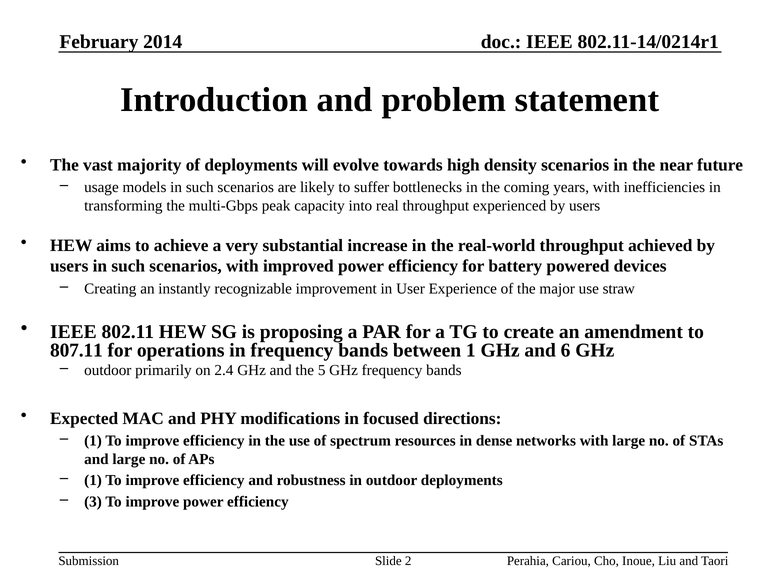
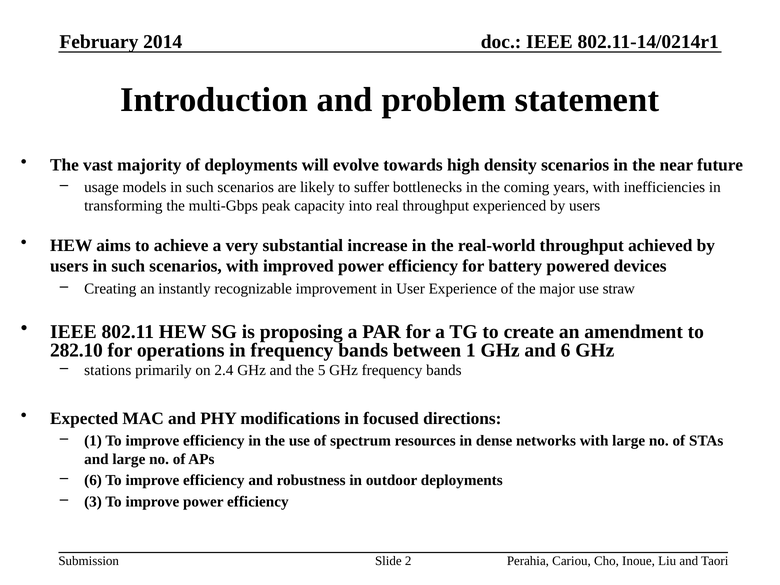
807.11: 807.11 -> 282.10 (76, 350)
outdoor: outdoor -> stations (108, 370)
1: 1 -> 6 (93, 480)
